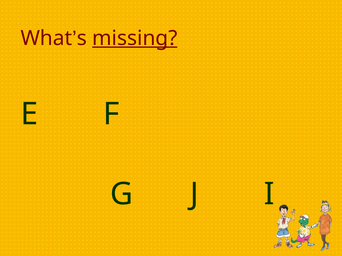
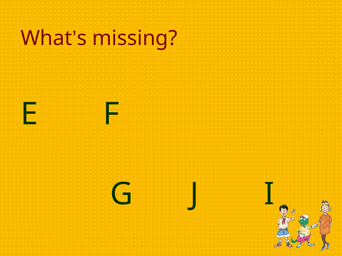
missing underline: present -> none (135, 38)
